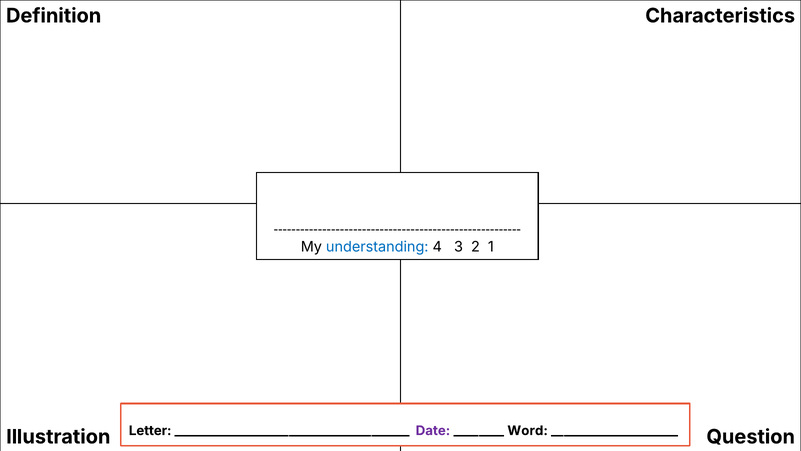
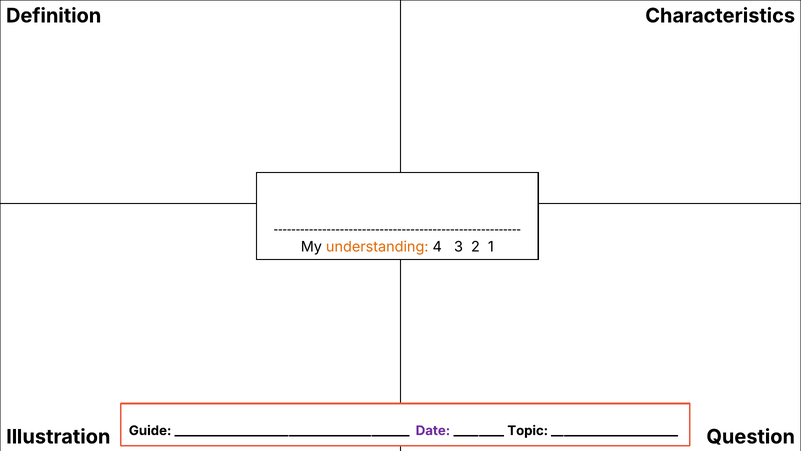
understanding colour: blue -> orange (377, 247)
Letter: Letter -> Guide (150, 430)
Word: Word -> Topic (528, 430)
